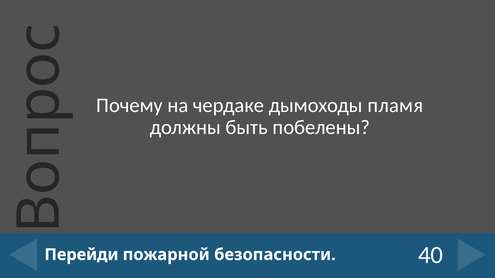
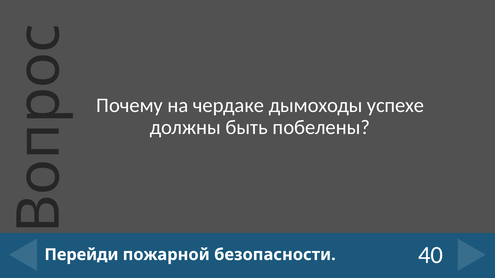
пламя: пламя -> успехе (396, 105)
